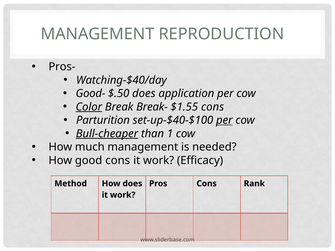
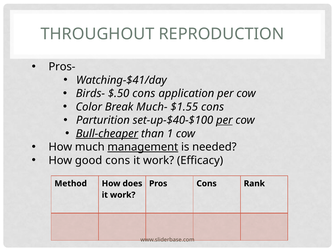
MANAGEMENT: MANAGEMENT -> THROUGHOUT (97, 34)
Watching-$40/day: Watching-$40/day -> Watching-$41/day (121, 80)
Good-: Good- -> Birds- (90, 94)
$.50 does: does -> cons (144, 94)
Color underline: present -> none (89, 107)
Break-: Break- -> Much- (152, 107)
management underline: none -> present (143, 147)
